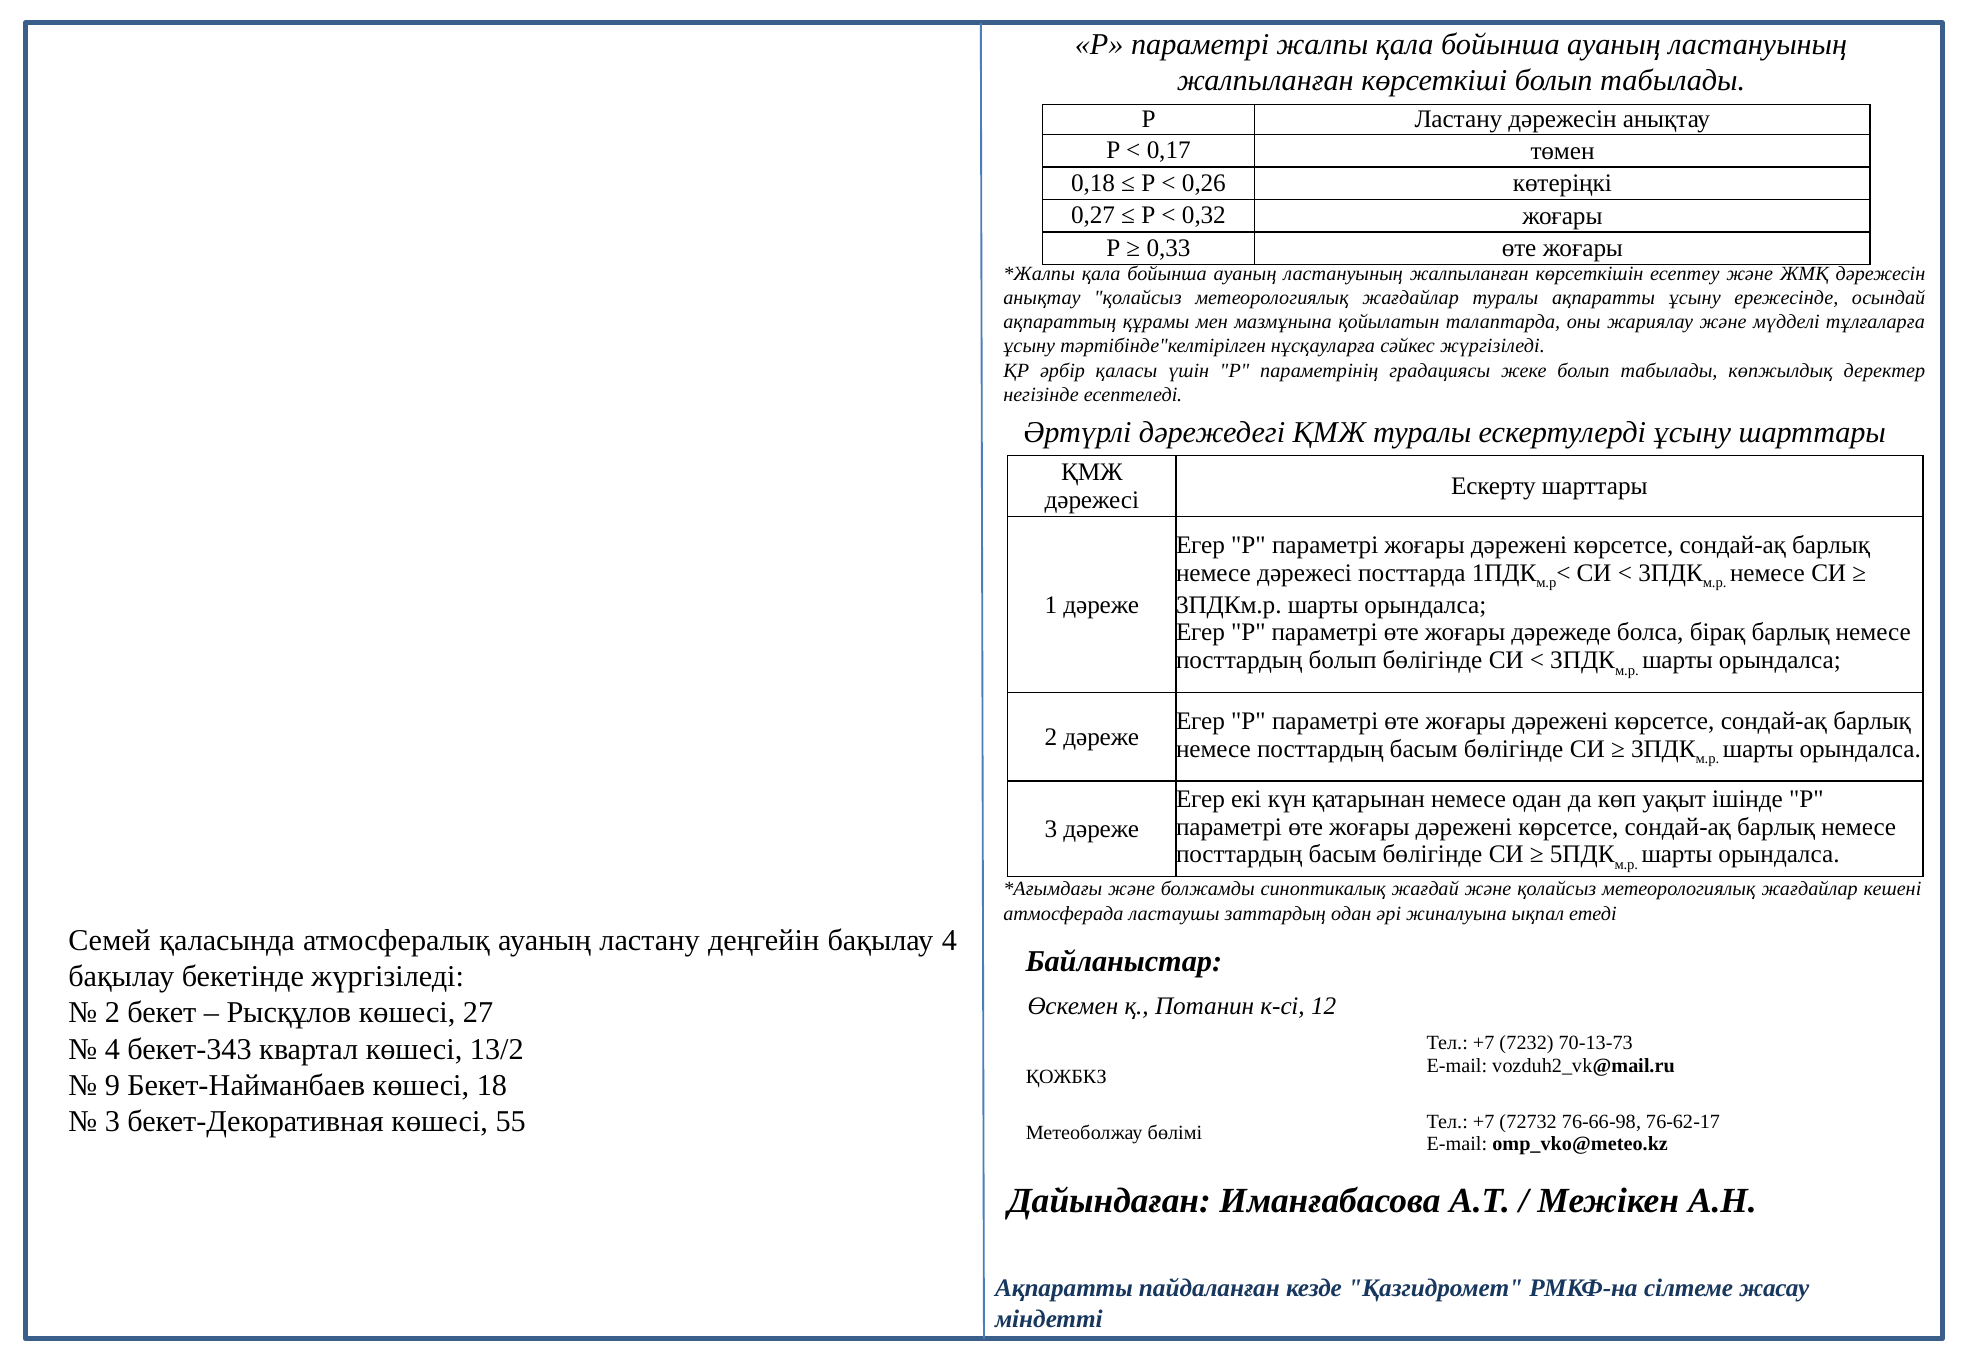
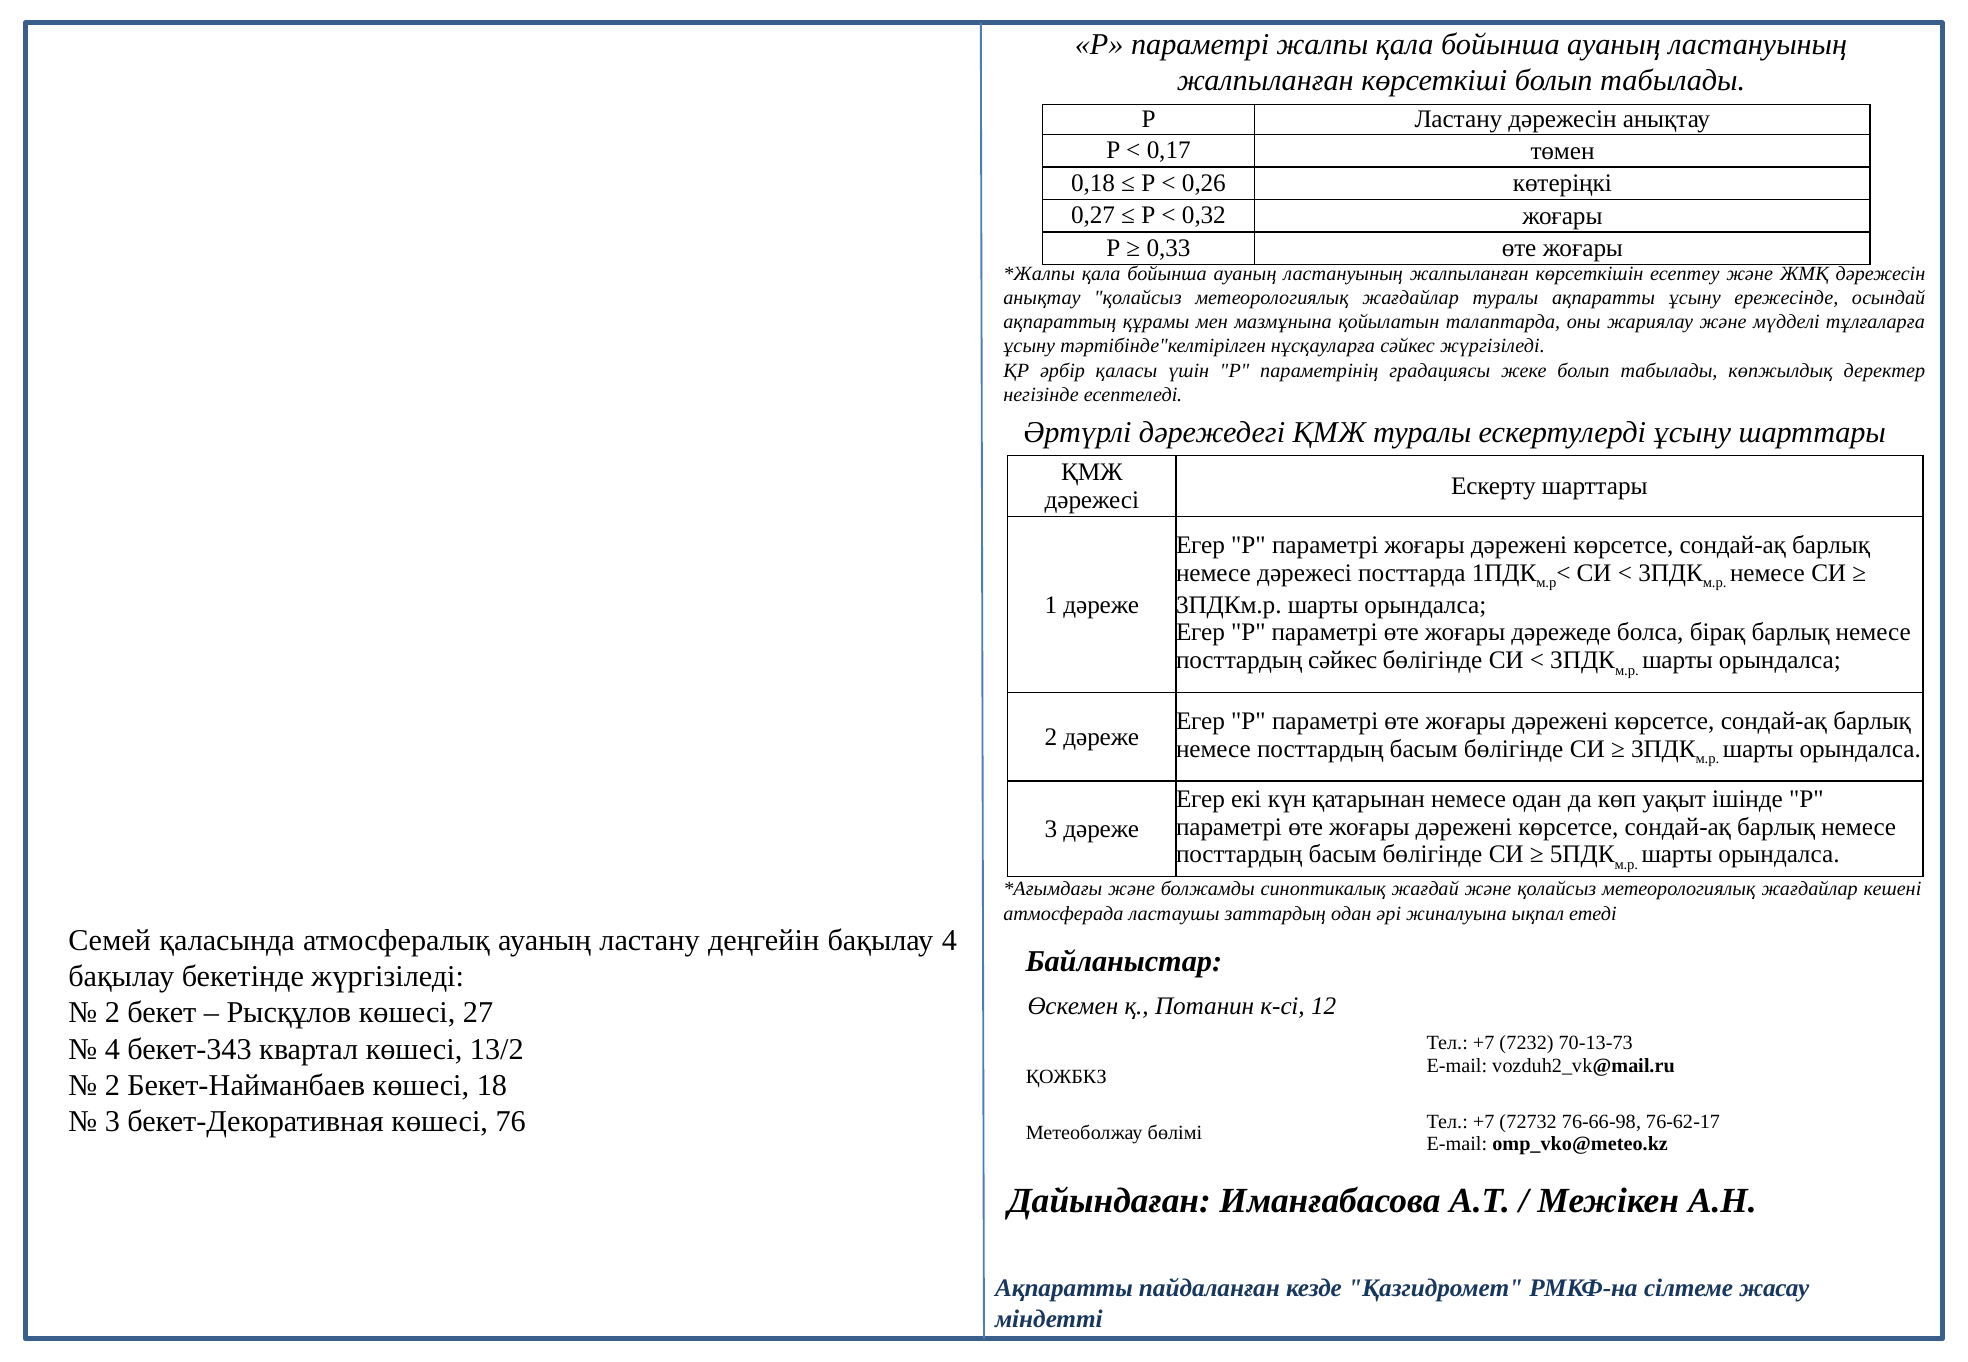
посттардың болып: болып -> сәйкес (1343, 661)
9: 9 -> 2 (112, 1086)
55: 55 -> 76 (511, 1122)
